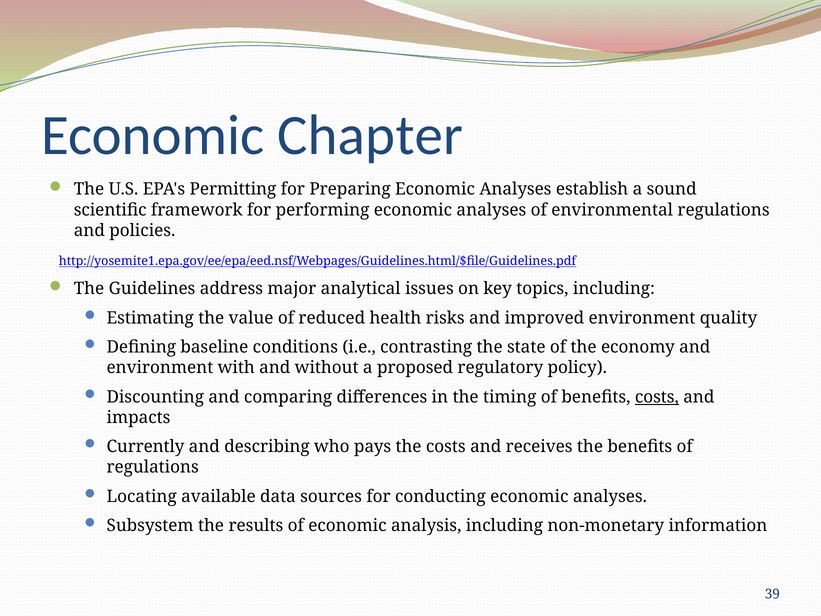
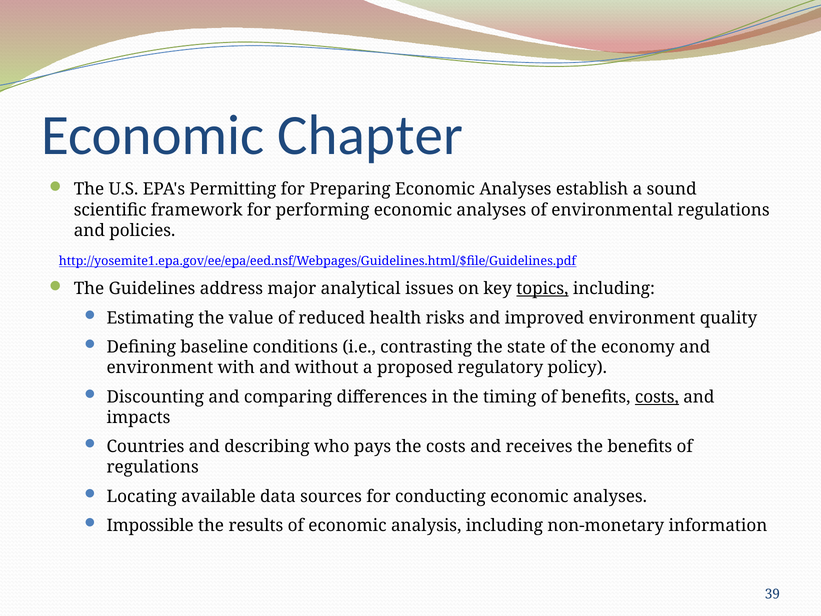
topics underline: none -> present (542, 289)
Currently: Currently -> Countries (146, 446)
Subsystem: Subsystem -> Impossible (150, 525)
